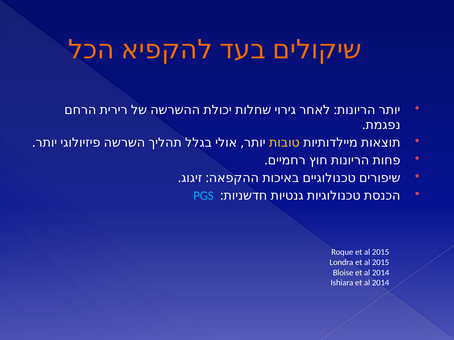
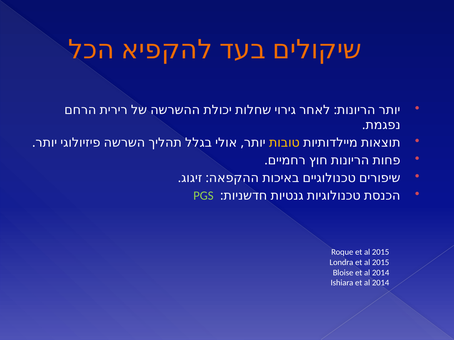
PGS colour: light blue -> light green (203, 196)
